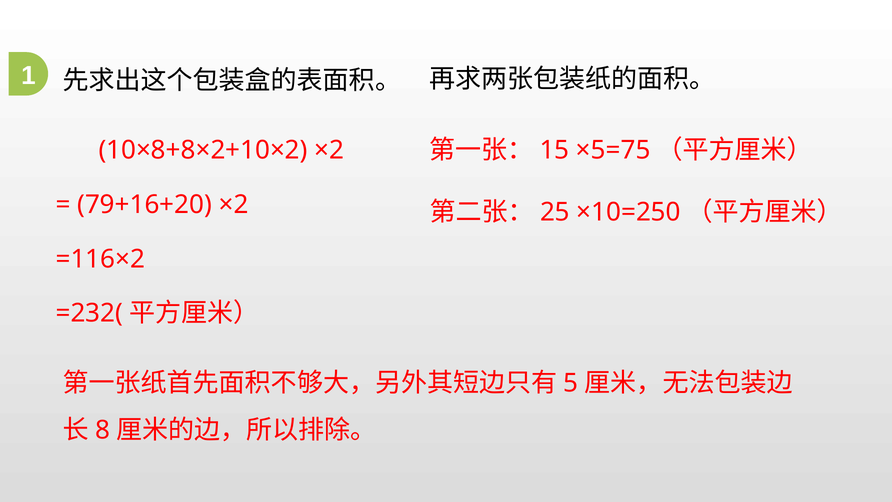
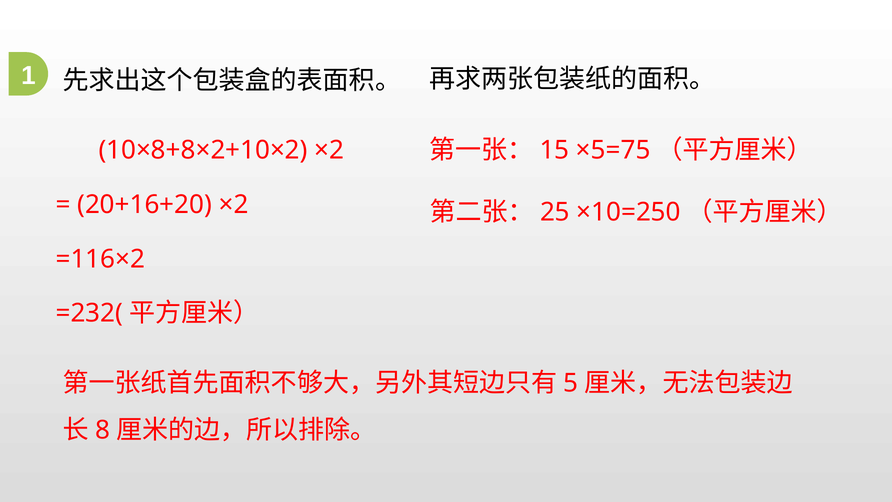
79+16+20: 79+16+20 -> 20+16+20 (145, 205)
